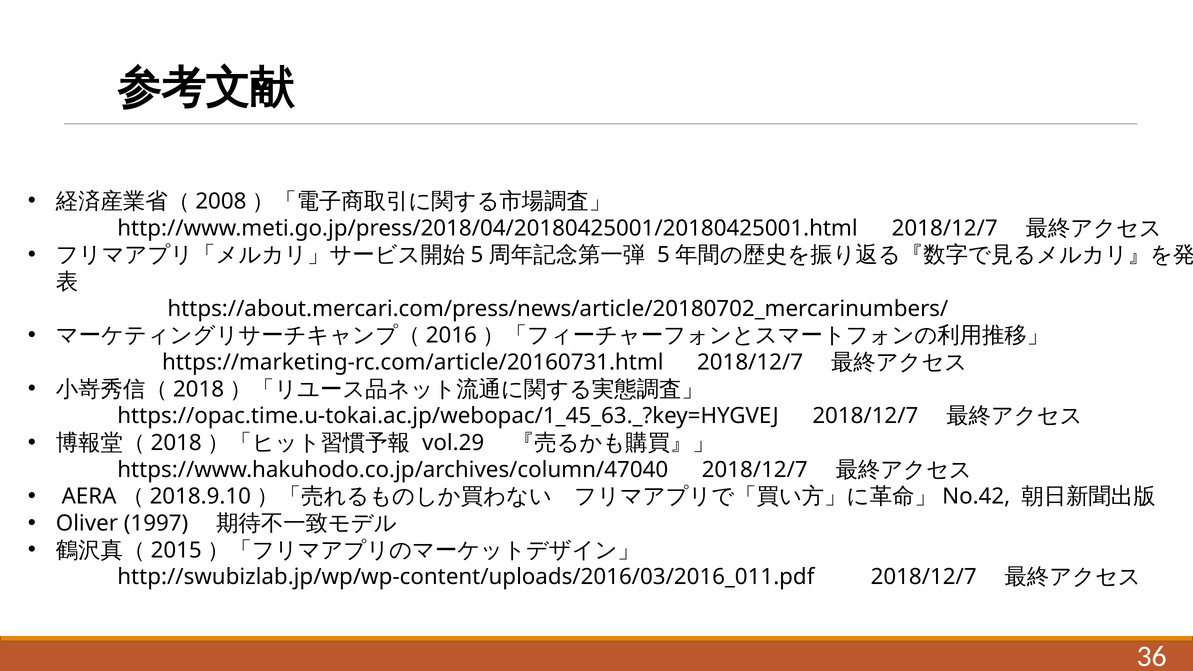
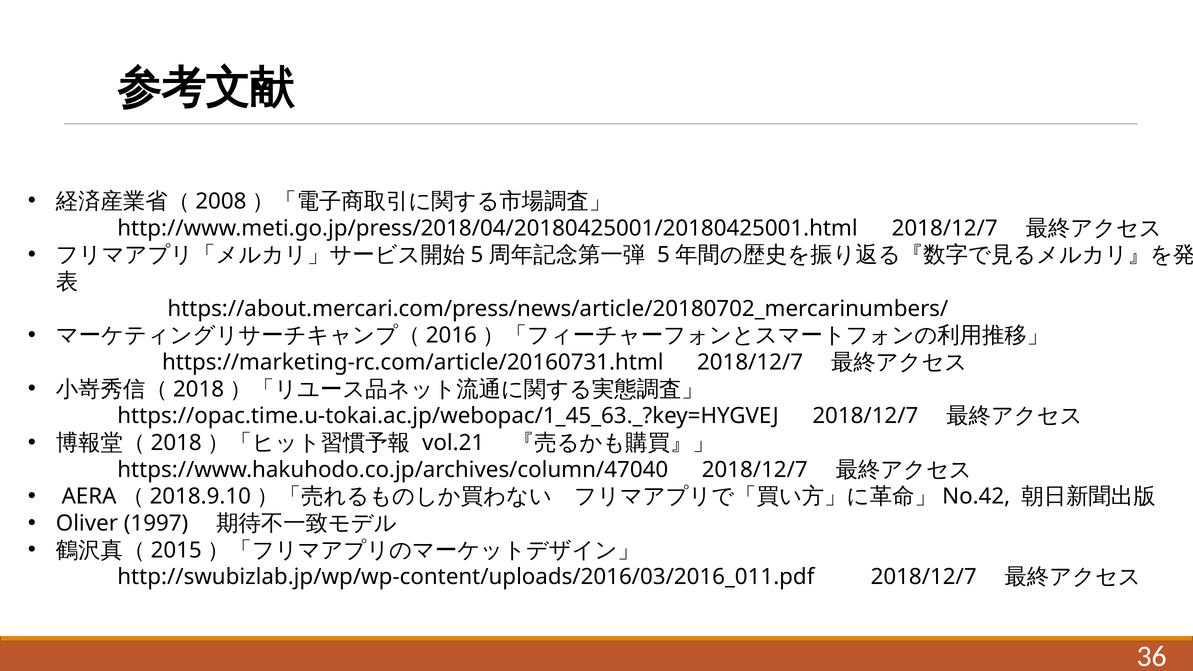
vol.29: vol.29 -> vol.21 (453, 443)
